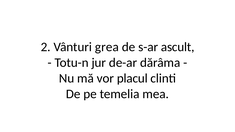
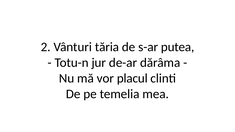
grea: grea -> tăria (107, 47)
ascult: ascult -> putea (178, 47)
